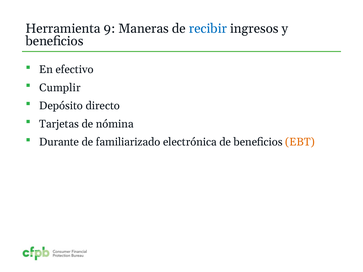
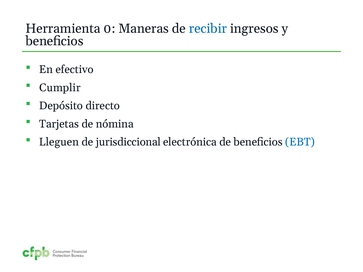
9: 9 -> 0 (109, 29)
Durante: Durante -> Lleguen (59, 142)
familiarizado: familiarizado -> jurisdiccional (128, 142)
EBT colour: orange -> blue (300, 142)
